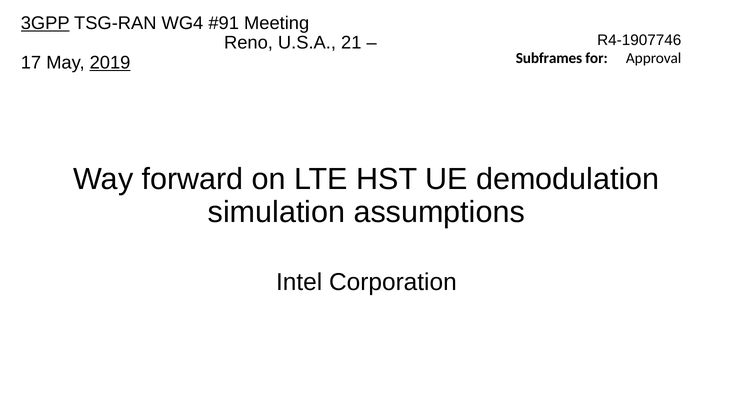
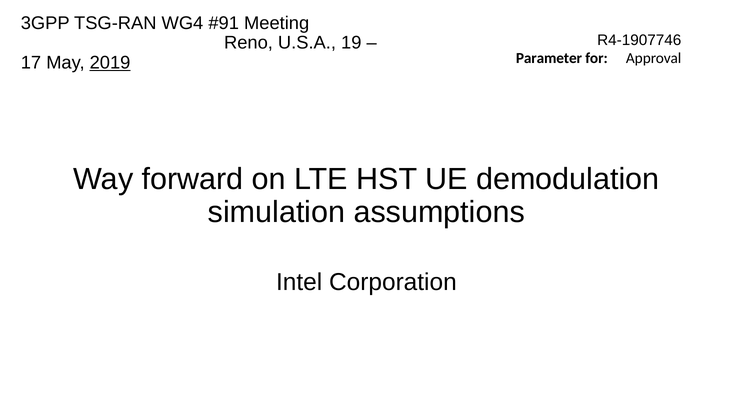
3GPP underline: present -> none (45, 23)
21: 21 -> 19 (351, 43)
Subframes: Subframes -> Parameter (549, 58)
